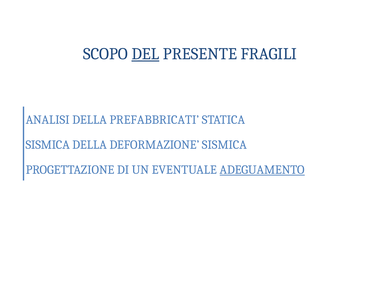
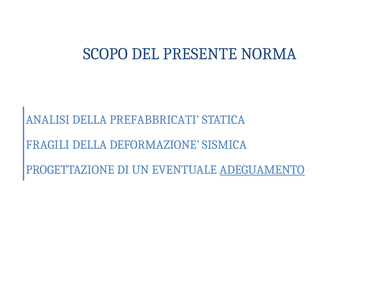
DEL underline: present -> none (145, 54)
FRAGILI: FRAGILI -> NORMA (269, 54)
SISMICA: SISMICA -> FRAGILI (48, 145)
